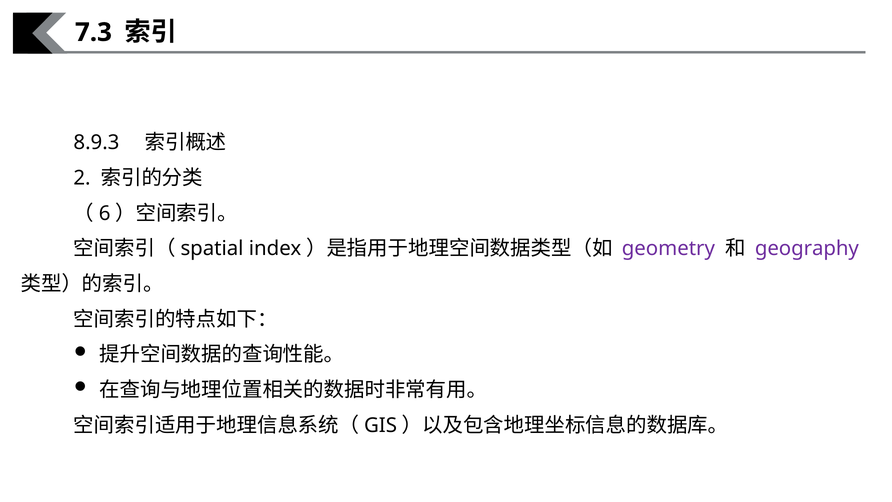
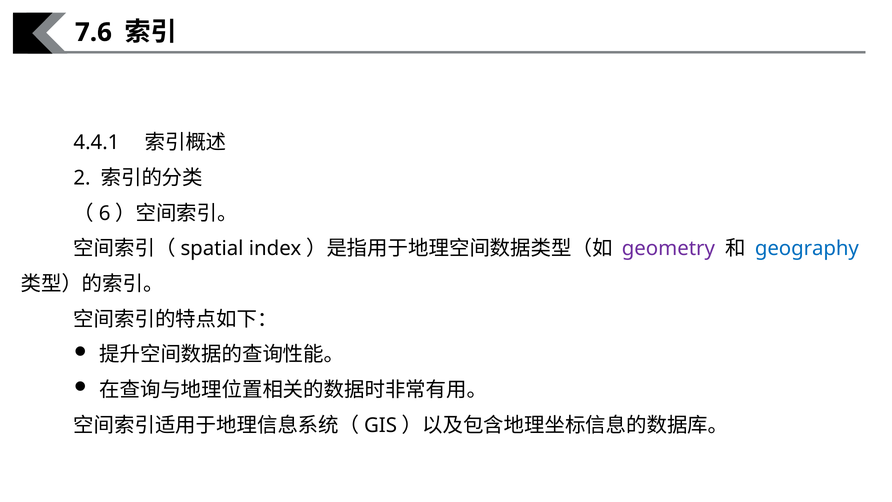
7.3: 7.3 -> 7.6 (93, 32)
8.9.3: 8.9.3 -> 4.4.1 (96, 143)
geography colour: purple -> blue (807, 249)
